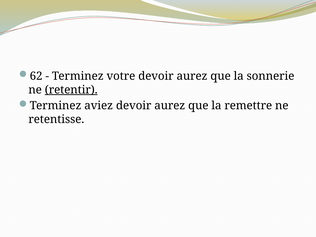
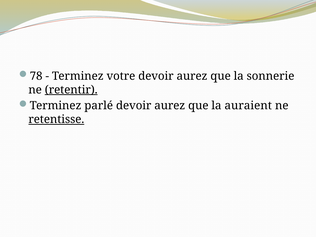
62: 62 -> 78 (36, 76)
aviez: aviez -> parlé (99, 106)
remettre: remettre -> auraient (248, 106)
retentisse underline: none -> present (56, 119)
